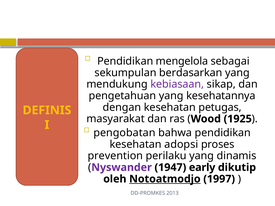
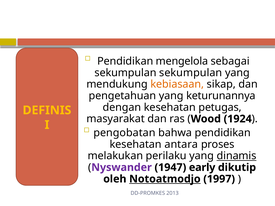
sekumpulan berdasarkan: berdasarkan -> sekumpulan (191, 73)
kebiasaan colour: purple -> orange (177, 84)
kesehatannya: kesehatannya -> keturunannya (221, 96)
1925: 1925 -> 1924 (238, 119)
adopsi: adopsi -> antara (181, 144)
prevention: prevention -> melakukan (115, 156)
dinamis underline: none -> present (237, 156)
